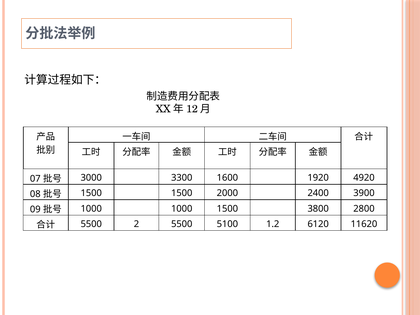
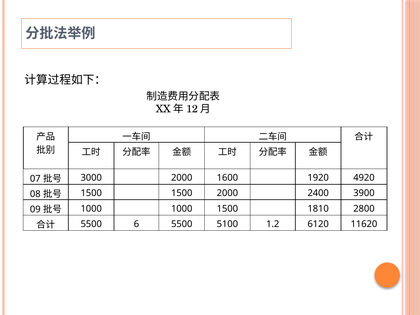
3000 3300: 3300 -> 2000 (182, 178)
3800: 3800 -> 1810 (318, 209)
2: 2 -> 6 (136, 224)
